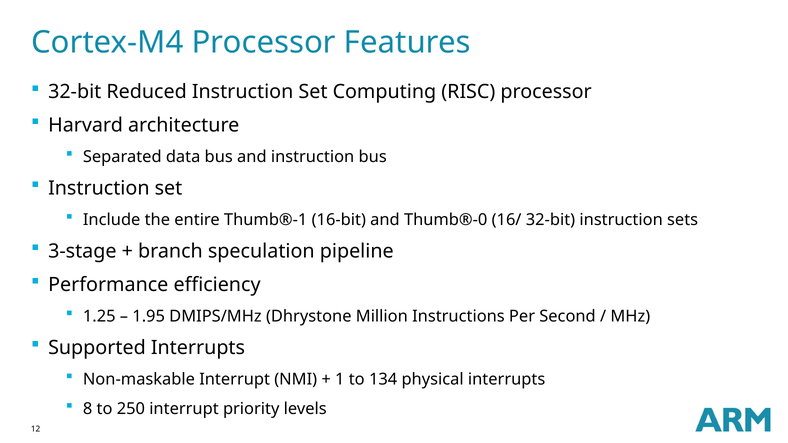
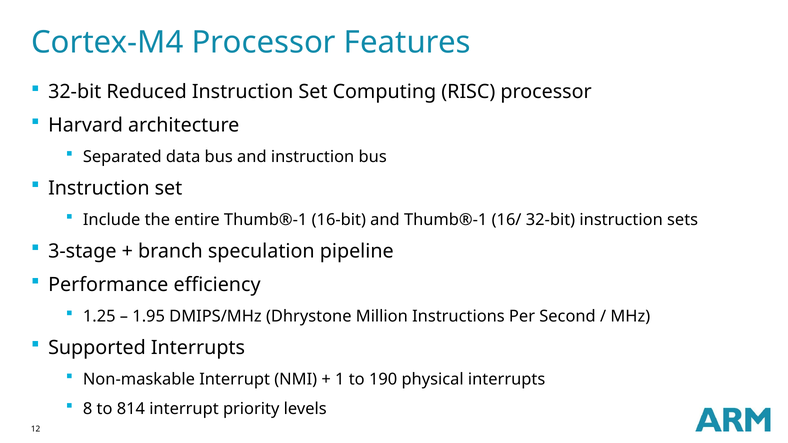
and Thumb®-0: Thumb®-0 -> Thumb®-1 (446, 220)
134: 134 -> 190 (383, 380)
250: 250 -> 814 (131, 409)
